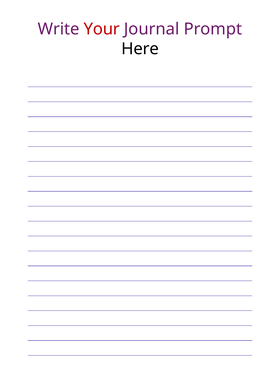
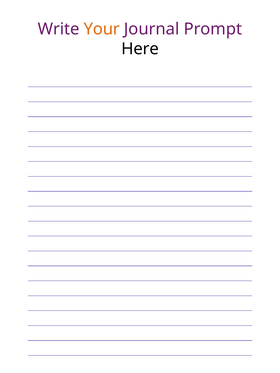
Your colour: red -> orange (102, 29)
